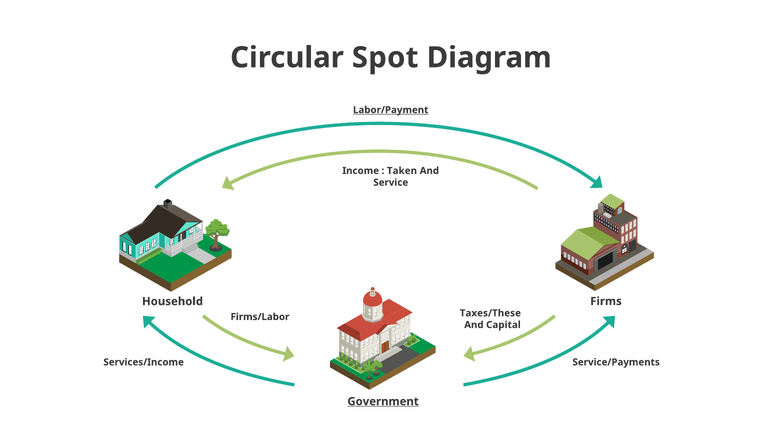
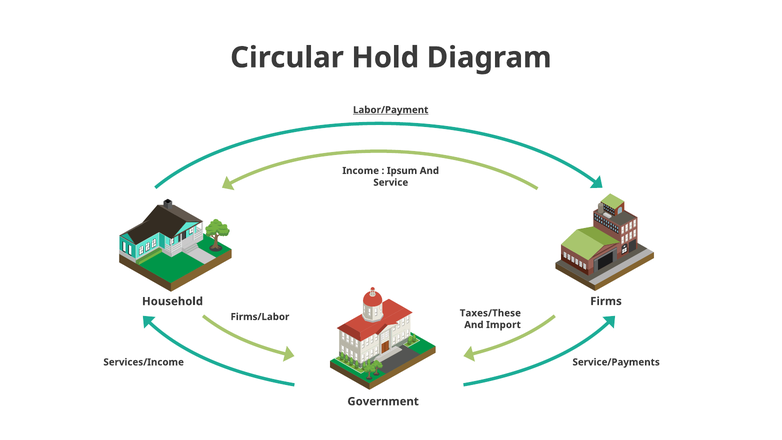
Spot: Spot -> Hold (385, 58)
Taken: Taken -> Ipsum (402, 171)
Capital: Capital -> Import (503, 325)
Government underline: present -> none (383, 401)
